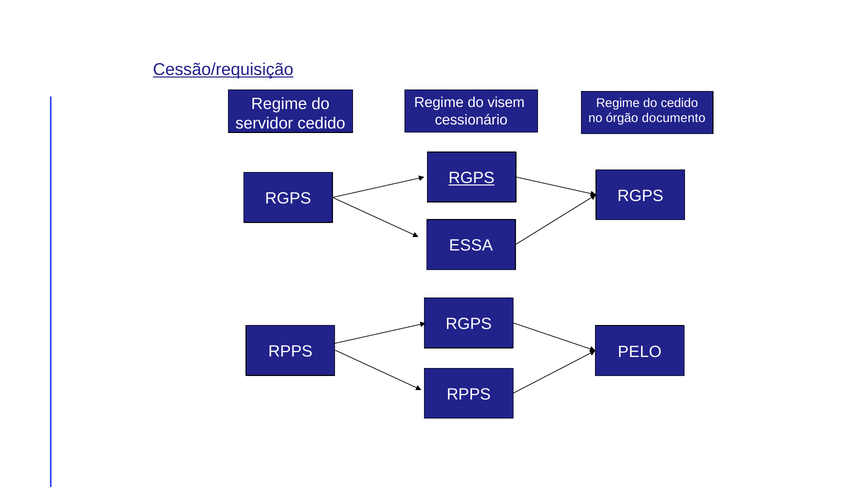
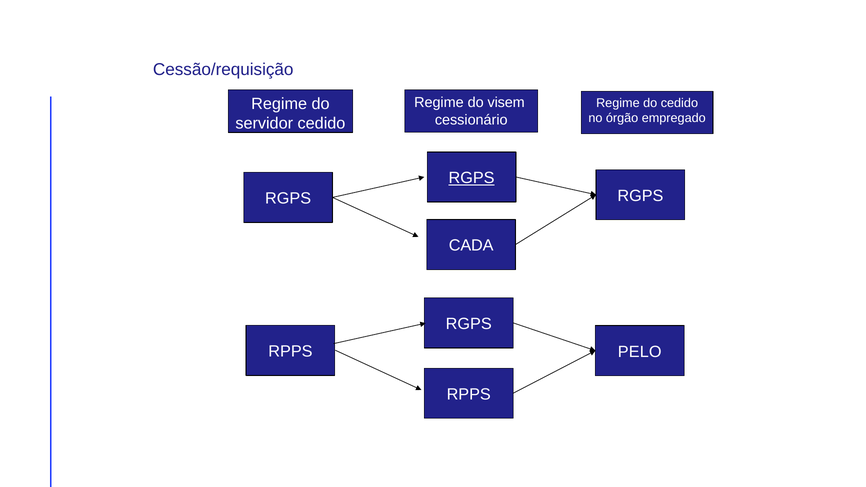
Cessão/requisição underline: present -> none (223, 70)
documento: documento -> empregado (674, 118)
ESSA: ESSA -> CADA (471, 246)
